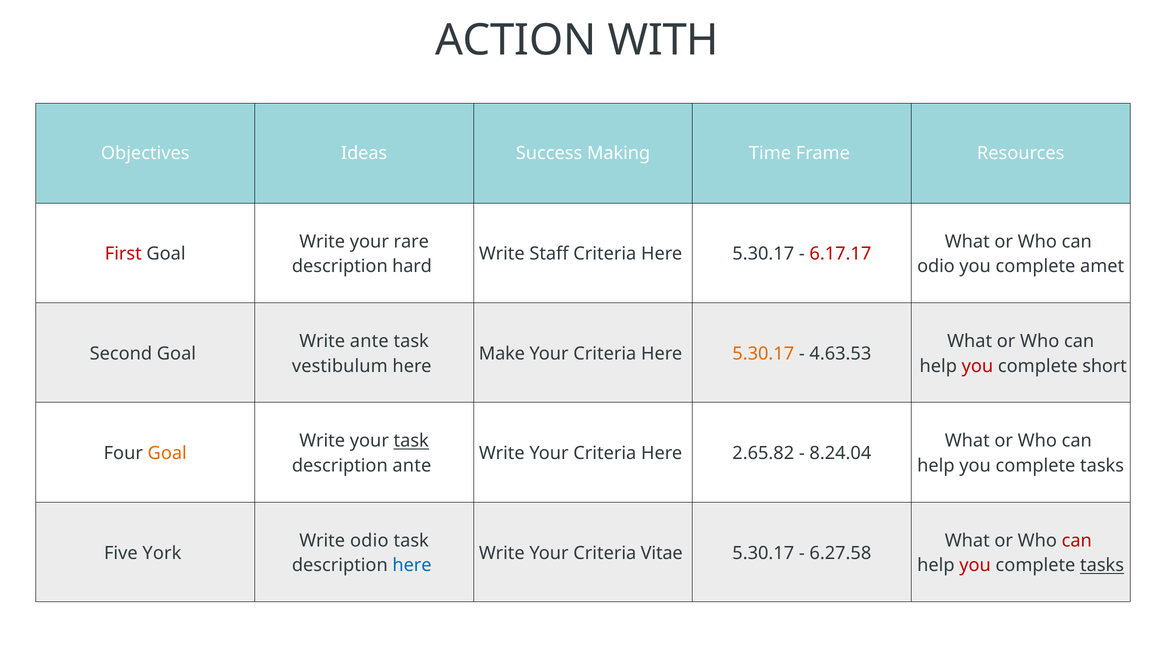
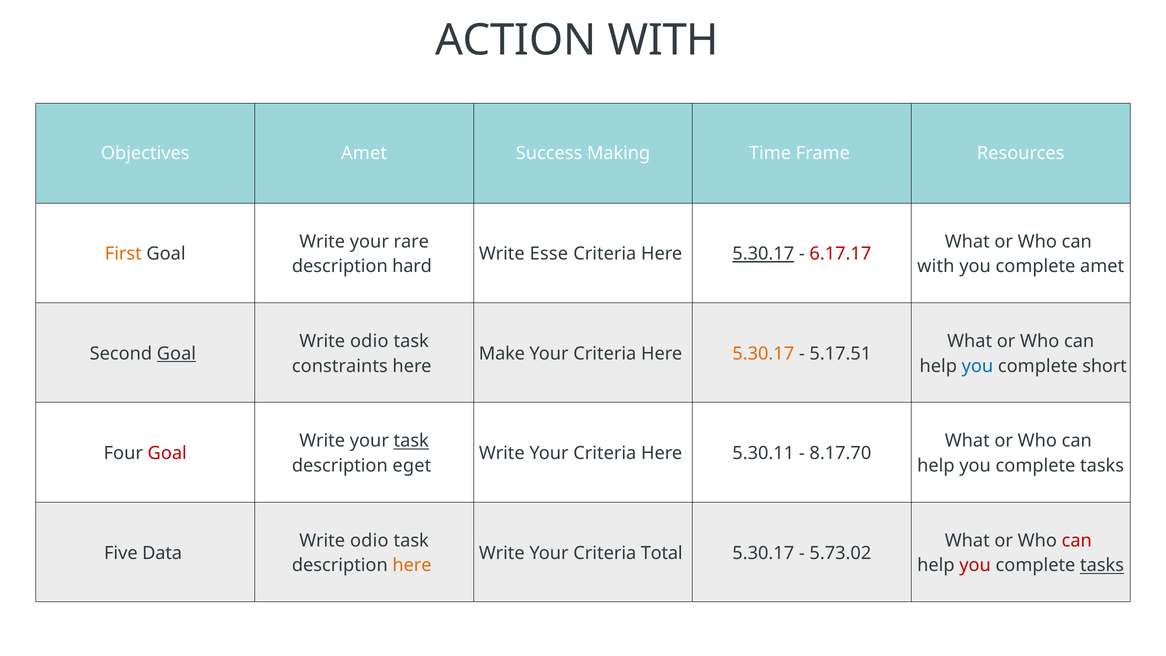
Objectives Ideas: Ideas -> Amet (364, 153)
First colour: red -> orange (123, 254)
Staff: Staff -> Esse (549, 254)
5.30.17 underline: none -> present (763, 254)
odio: odio -> with (936, 266)
ante: ante -> odio (369, 341)
Goal underline: none -> present (176, 354)
4.63.53: 4.63.53 -> 5.17.51 (840, 354)
vestibulum: vestibulum -> constraints (340, 366)
you colour: red -> blue (977, 366)
Goal colour: orange -> red (167, 453)
2.65.82: 2.65.82 -> 5.30.11 (763, 453)
8.24.04: 8.24.04 -> 8.17.70 (840, 453)
description ante: ante -> eget (412, 466)
York: York -> Data (162, 553)
Vitae: Vitae -> Total (662, 553)
6.27.58: 6.27.58 -> 5.73.02 (840, 553)
here colour: blue -> orange (412, 565)
